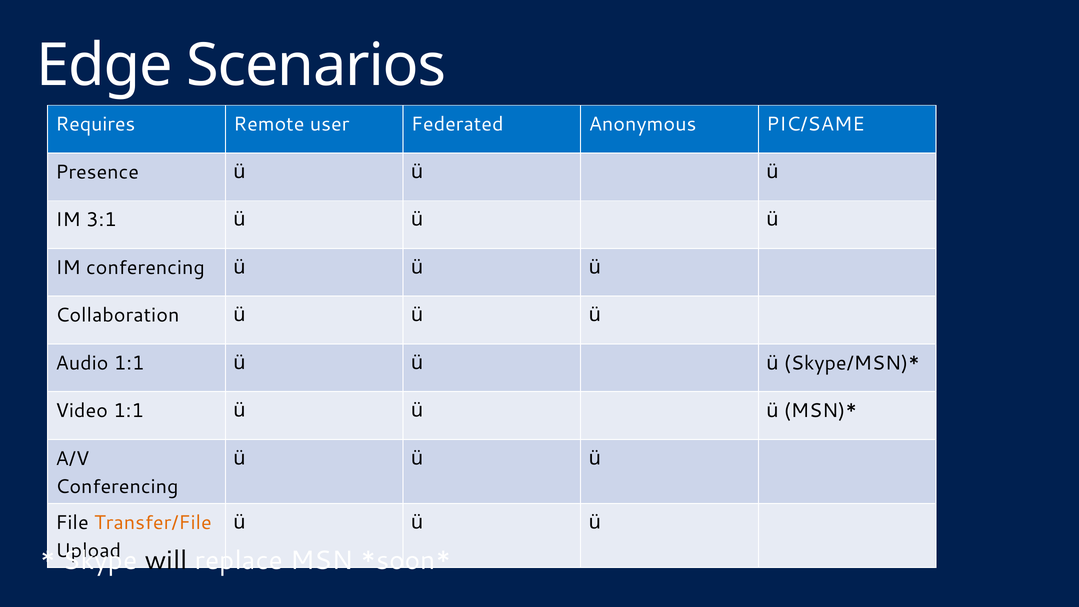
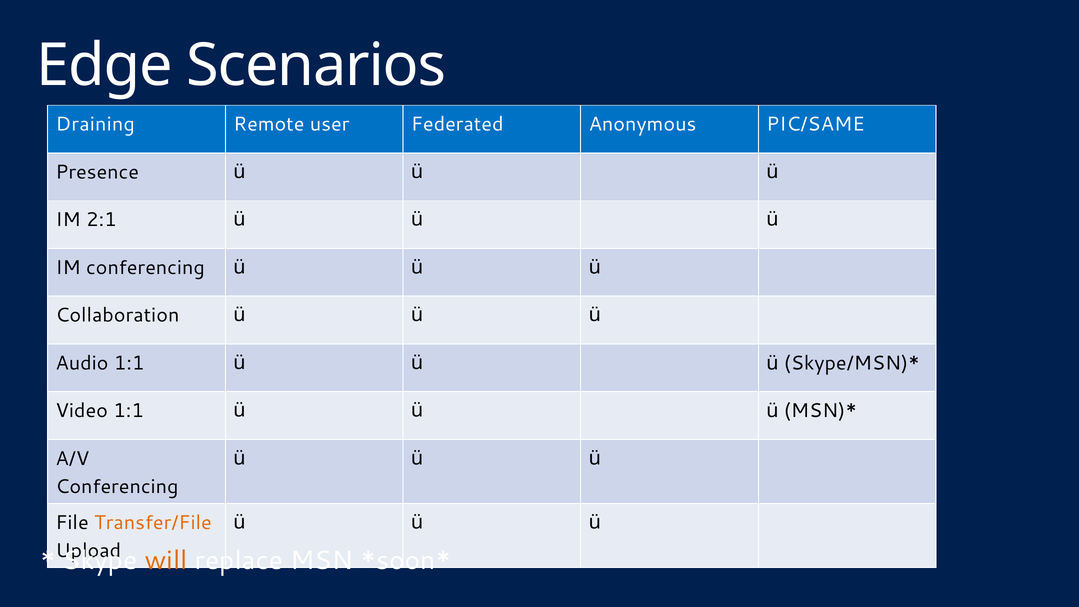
Requires: Requires -> Draining (95, 124)
3:1: 3:1 -> 2:1 (101, 220)
will colour: black -> orange (166, 560)
